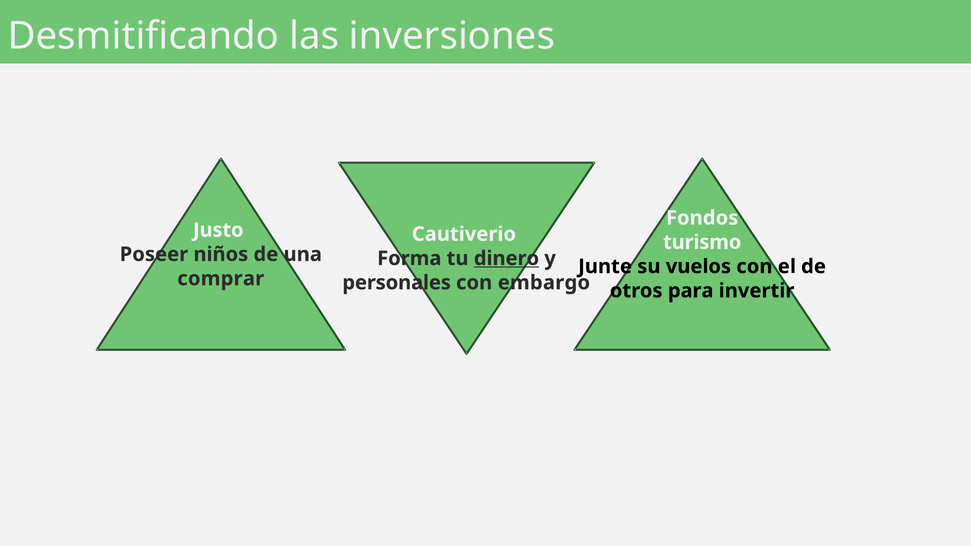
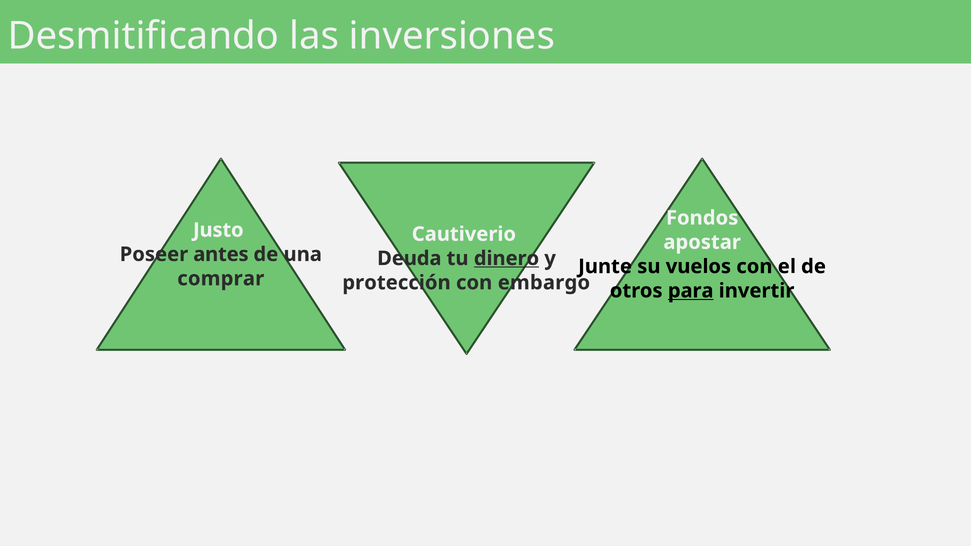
turismo: turismo -> apostar (702, 242)
niños: niños -> antes (221, 254)
Forma: Forma -> Deuda (409, 258)
personales: personales -> protección (397, 283)
para underline: none -> present (691, 291)
